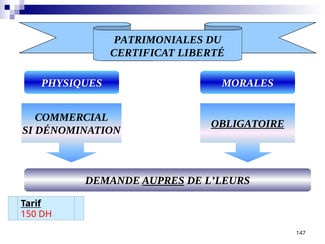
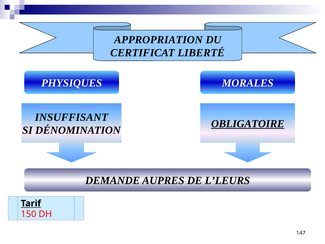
PATRIMONIALES: PATRIMONIALES -> APPROPRIATION (158, 40)
COMMERCIAL: COMMERCIAL -> INSUFFISANT (71, 117)
AUPRES underline: present -> none (163, 180)
